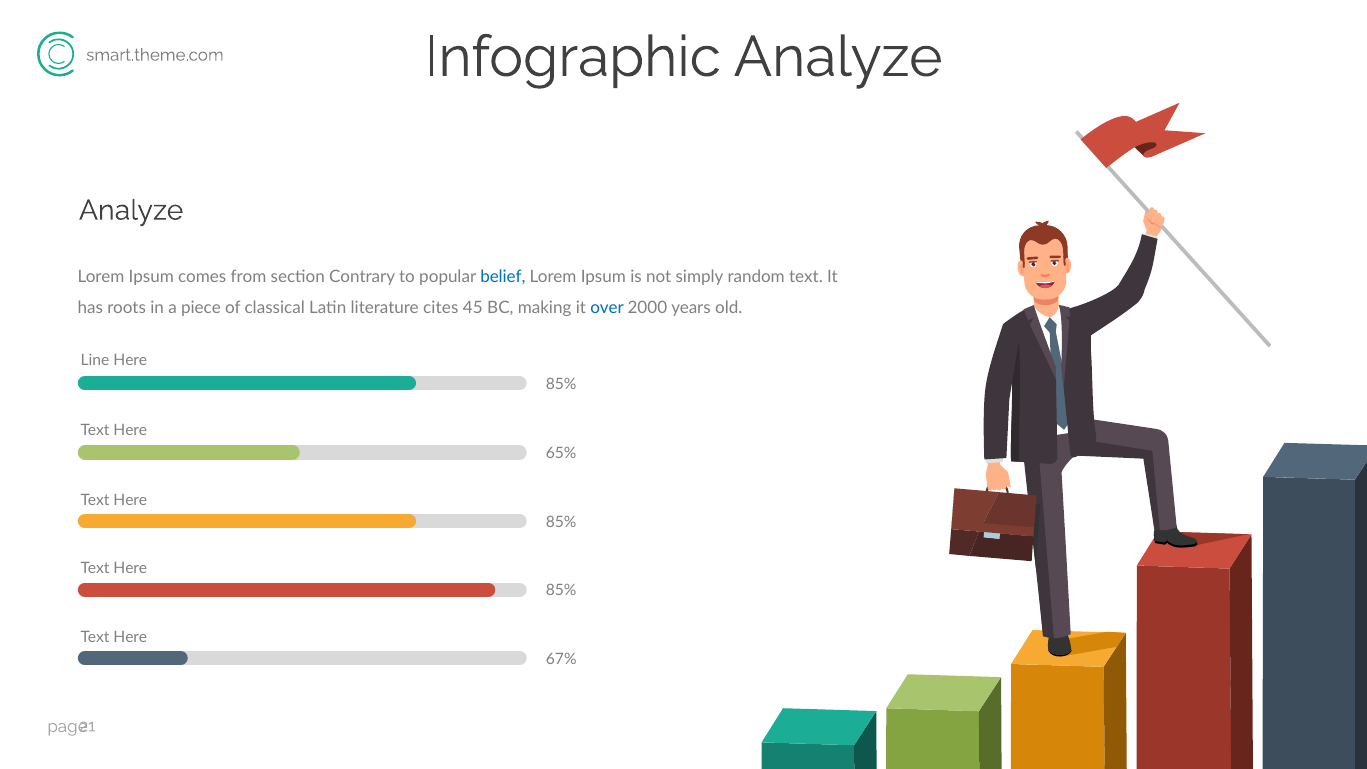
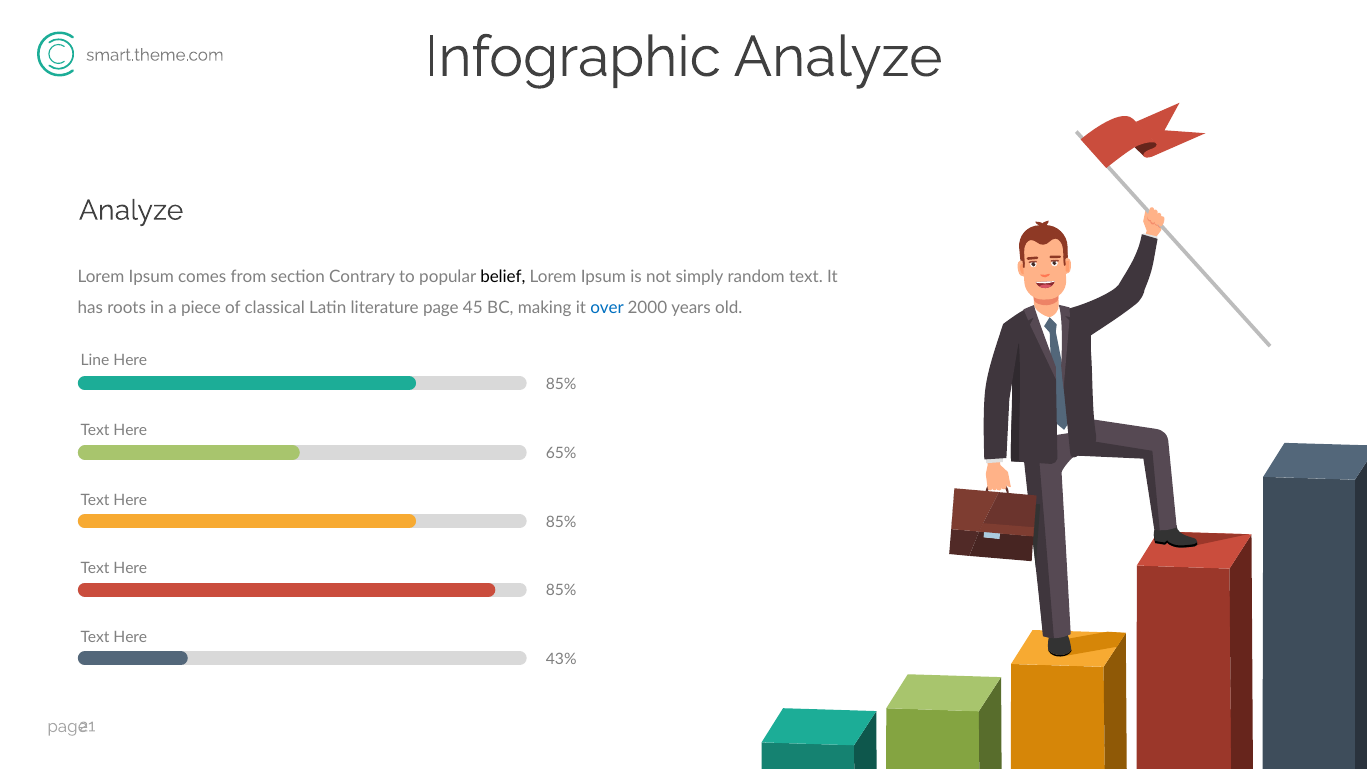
belief colour: blue -> black (503, 277)
cites: cites -> page (441, 308)
67%: 67% -> 43% (561, 659)
